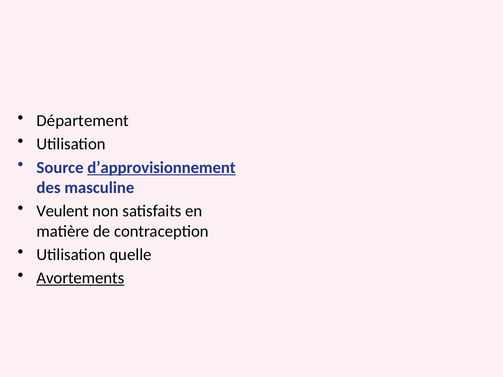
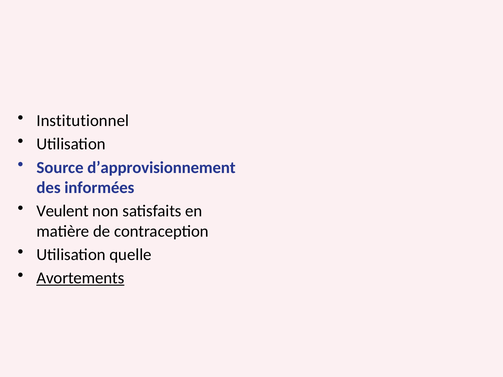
Département: Département -> Institutionnel (83, 121)
d’approvisionnement underline: present -> none (161, 168)
masculine: masculine -> informées (99, 188)
